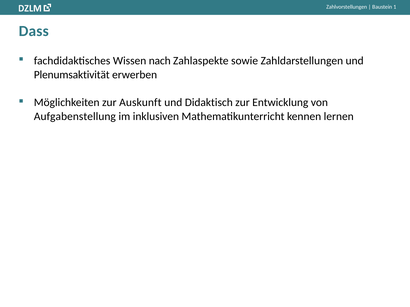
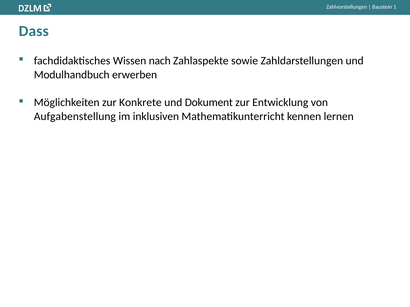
Plenumsaktivität: Plenumsaktivität -> Modulhandbuch (72, 75)
Auskunft: Auskunft -> Konkrete (140, 103)
Didaktisch: Didaktisch -> Dokument (209, 103)
